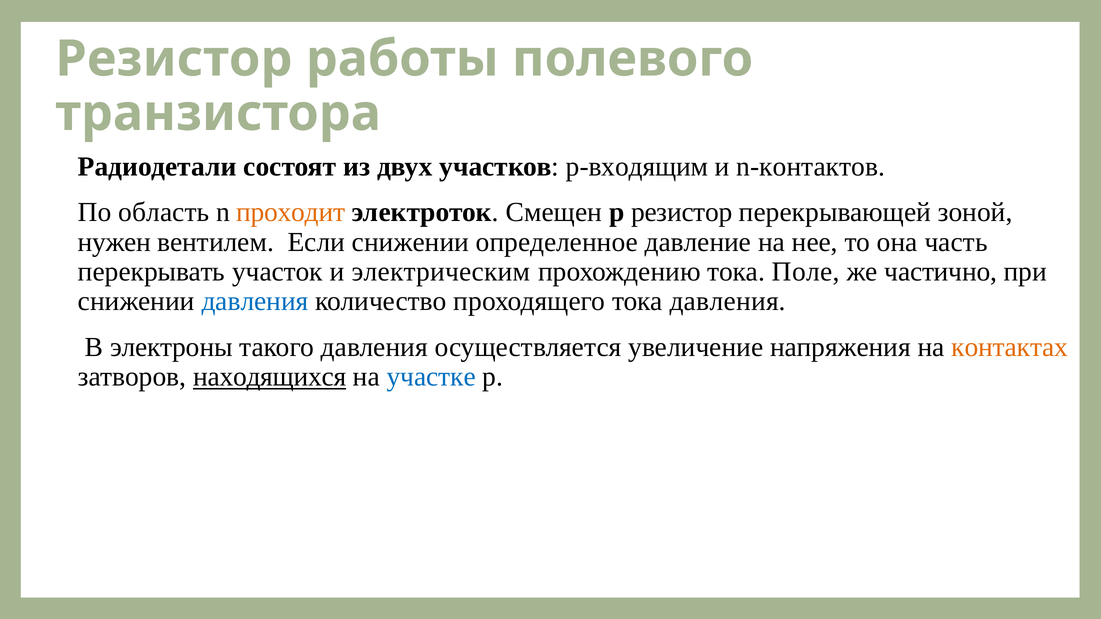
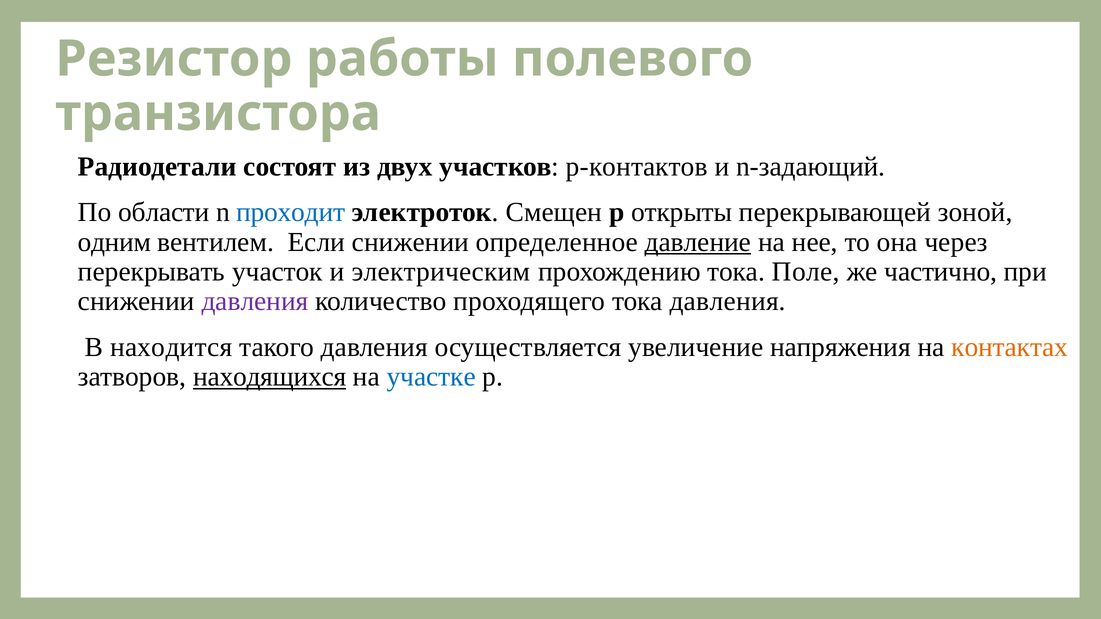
p-входящим: p-входящим -> p-контактов (637, 167)
n-контактов: n-контактов -> n-задающий (811, 167)
область: область -> области (164, 212)
проходит colour: orange -> blue (291, 212)
р резистор: резистор -> открыты (682, 212)
нужен: нужен -> одним (114, 242)
давление underline: none -> present (698, 242)
часть: часть -> через (956, 242)
давления colour: blue -> purple (255, 301)
электроны: электроны -> находится (171, 347)
